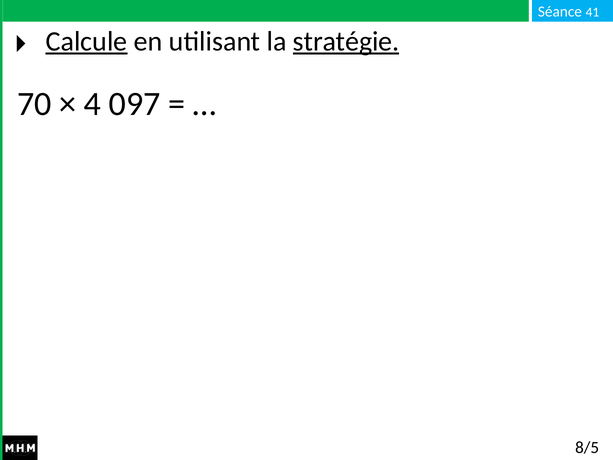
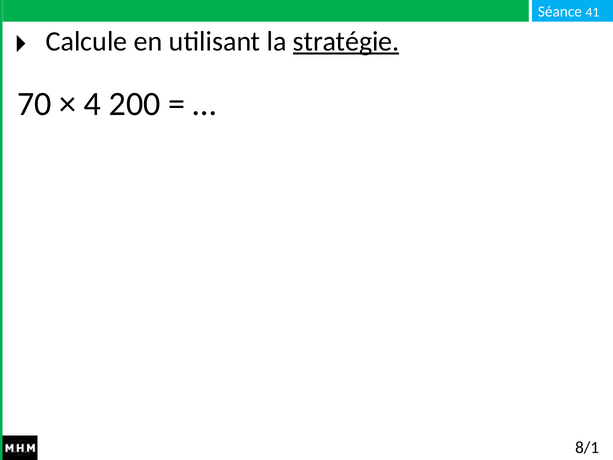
Calcule underline: present -> none (87, 41)
097: 097 -> 200 (135, 104)
8/5: 8/5 -> 8/1 (587, 447)
